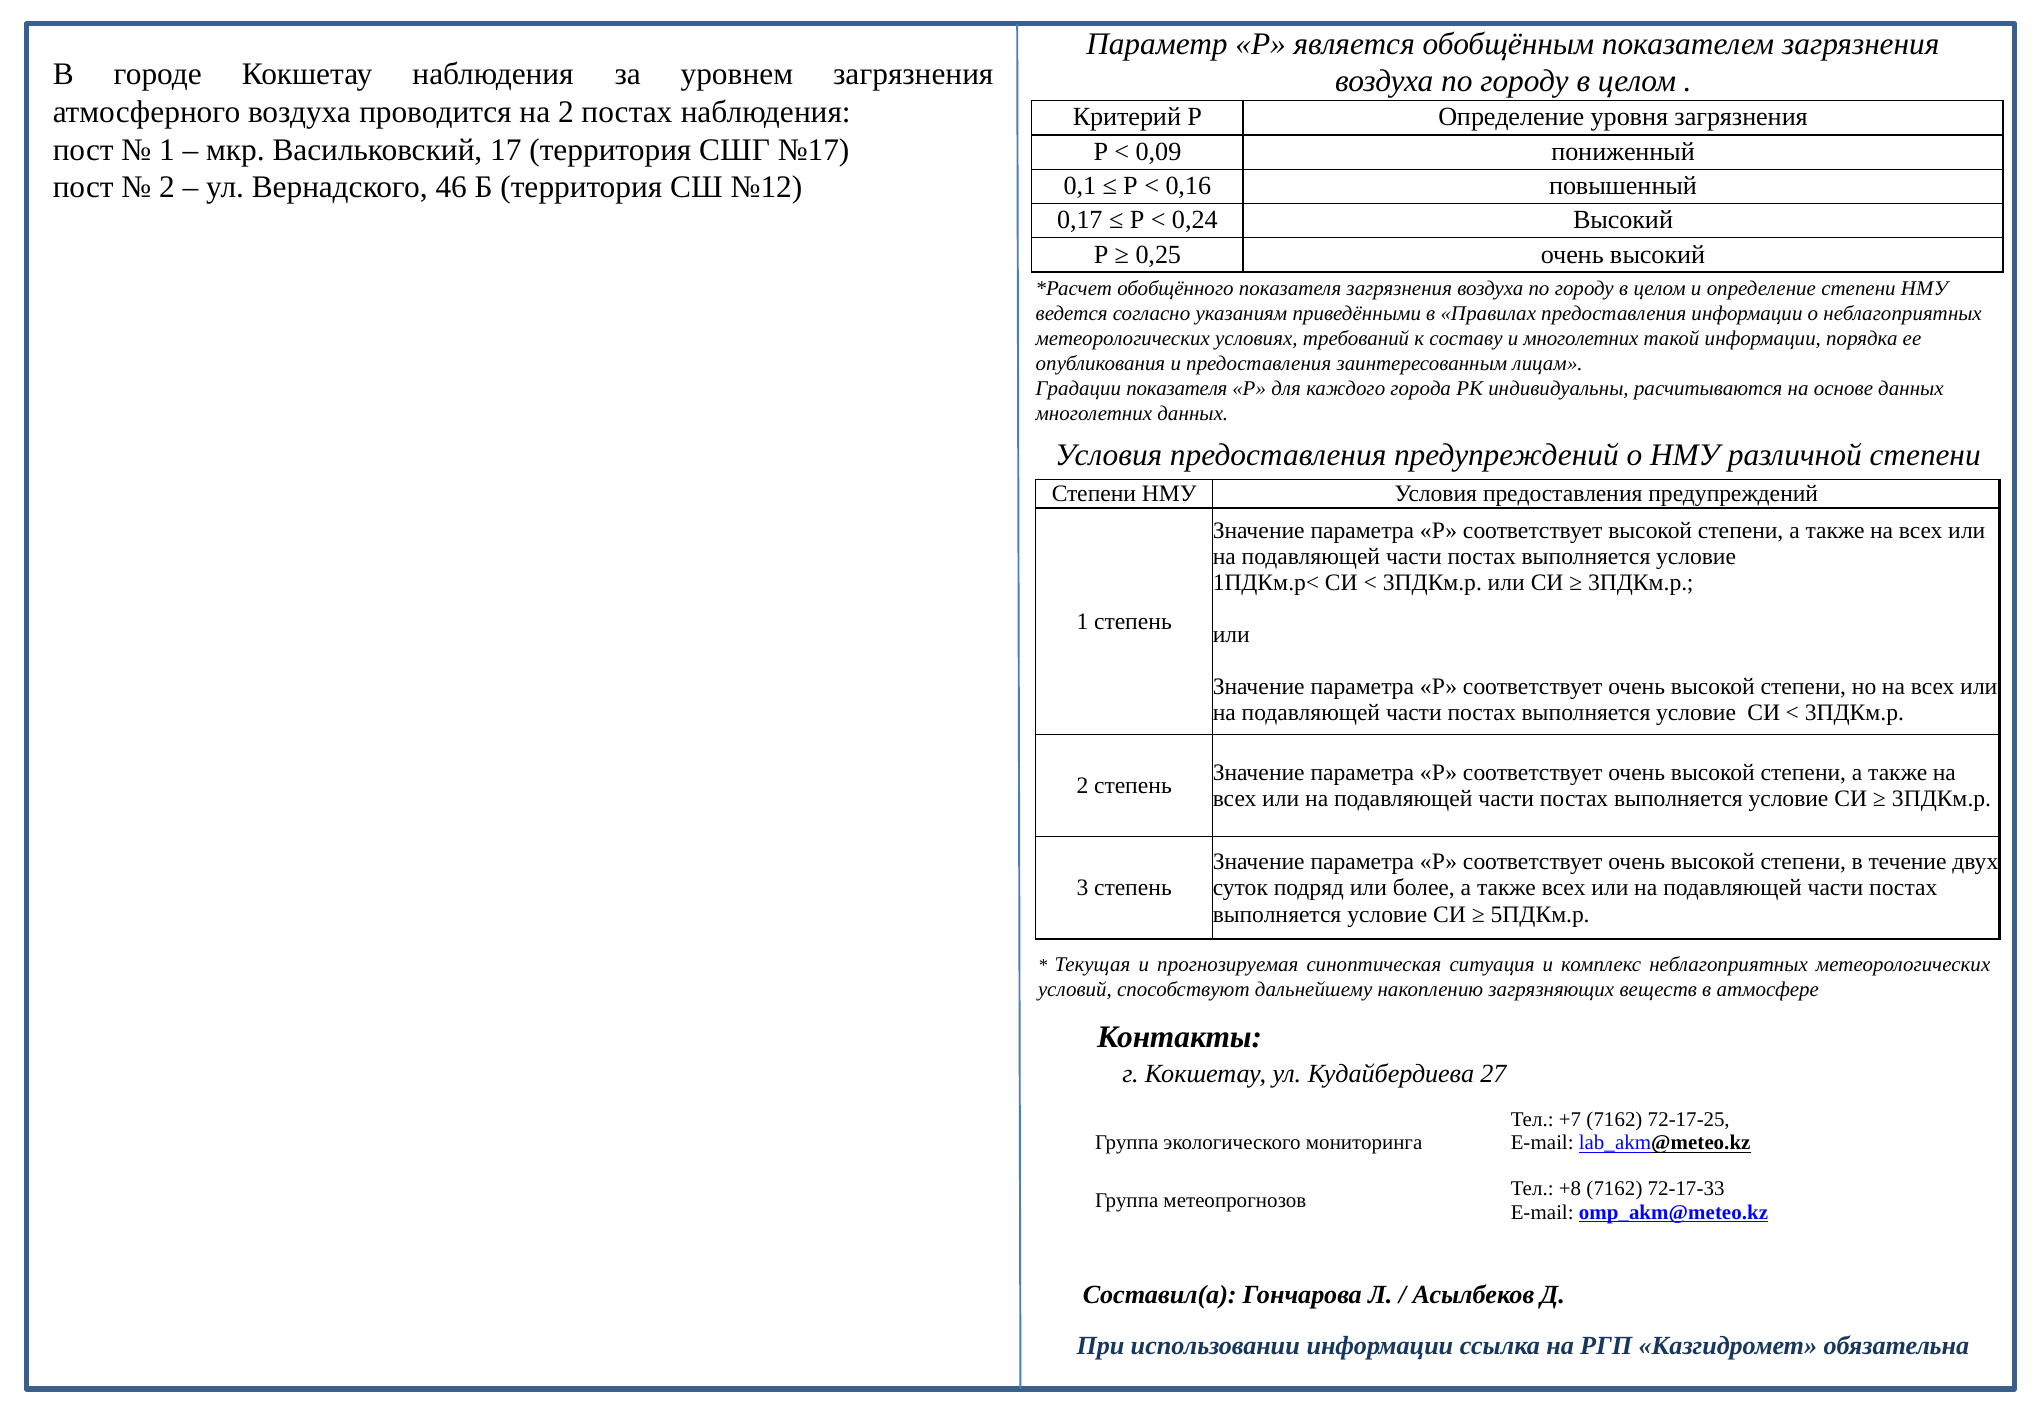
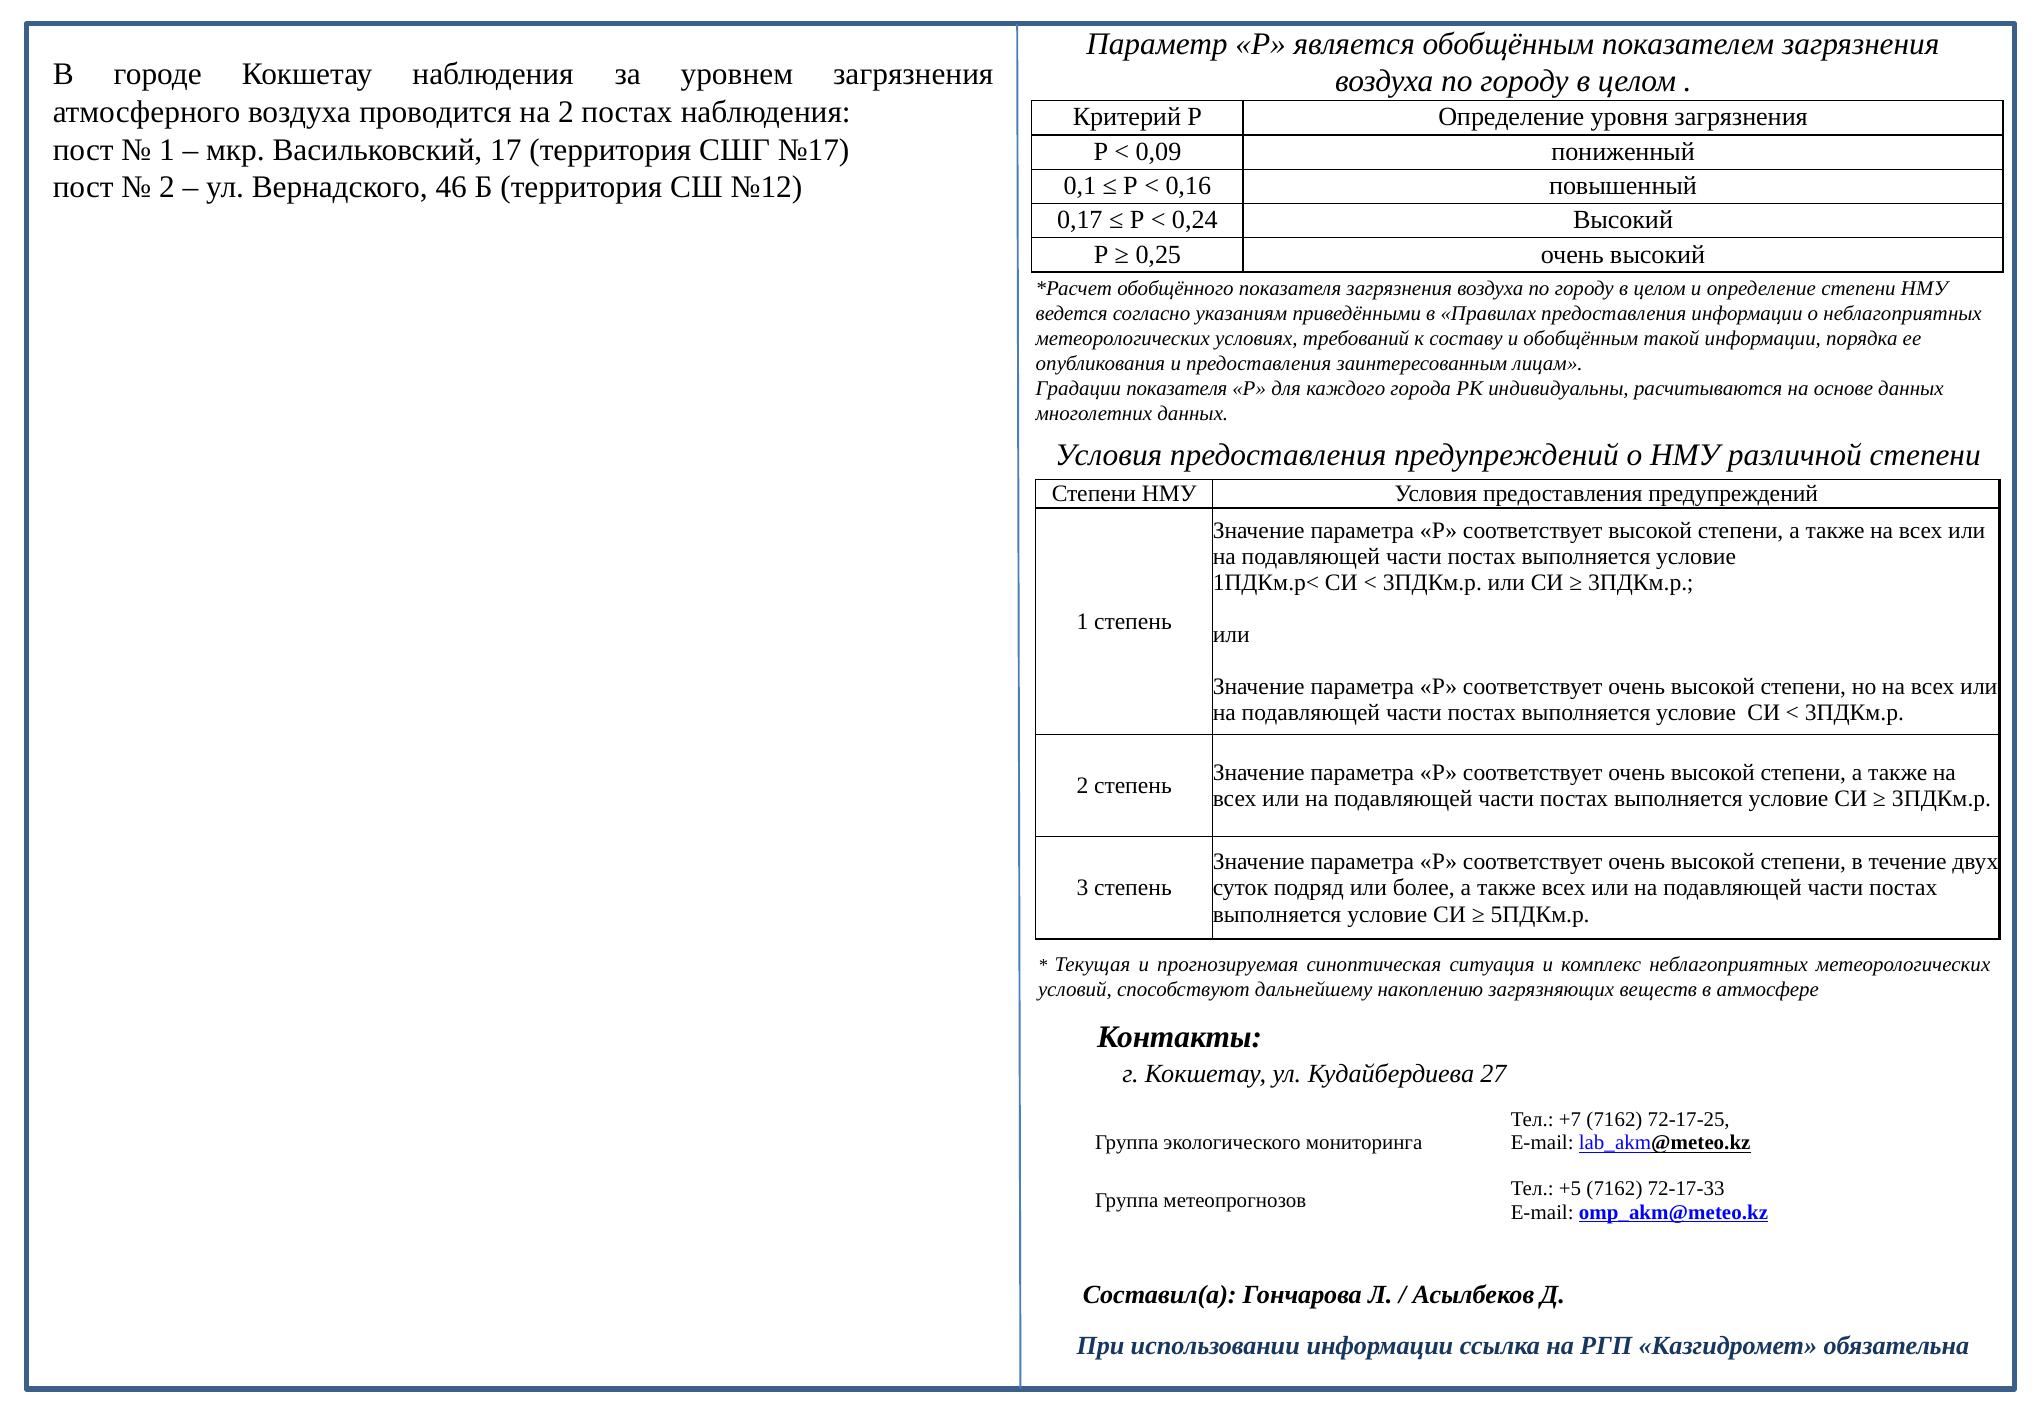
и многолетних: многолетних -> обобщённым (1581, 338)
+8: +8 -> +5 (1570, 1189)
